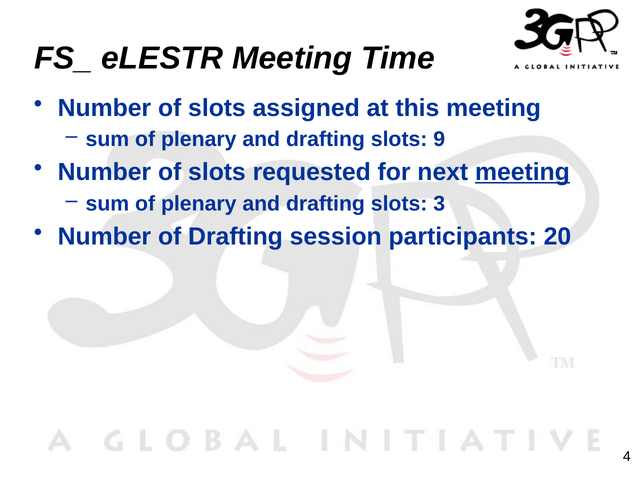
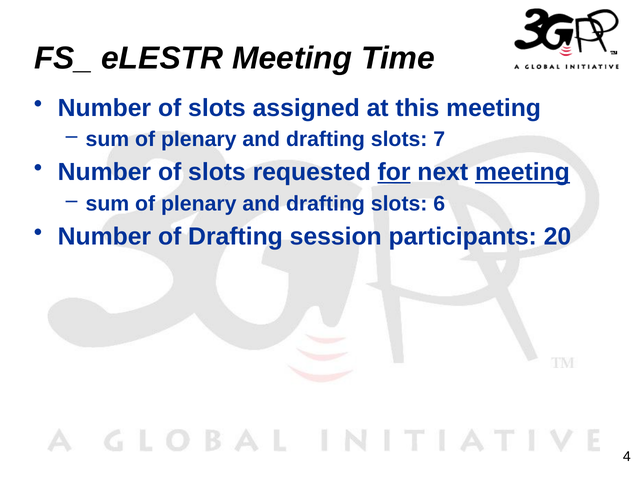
9: 9 -> 7 (439, 140)
for underline: none -> present (394, 172)
3: 3 -> 6 (439, 204)
